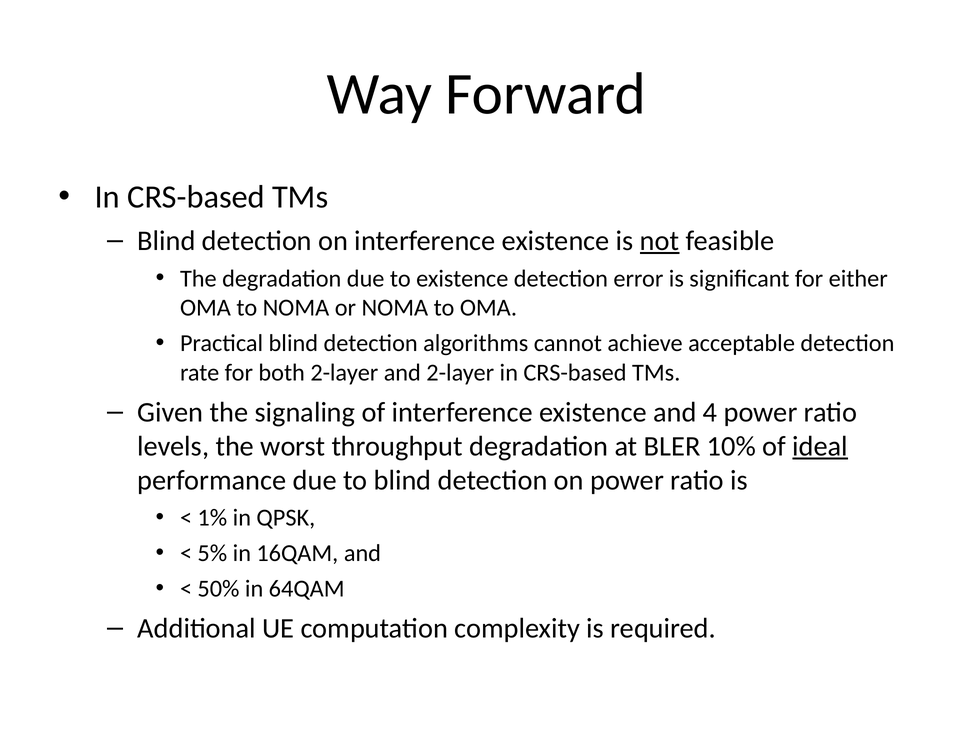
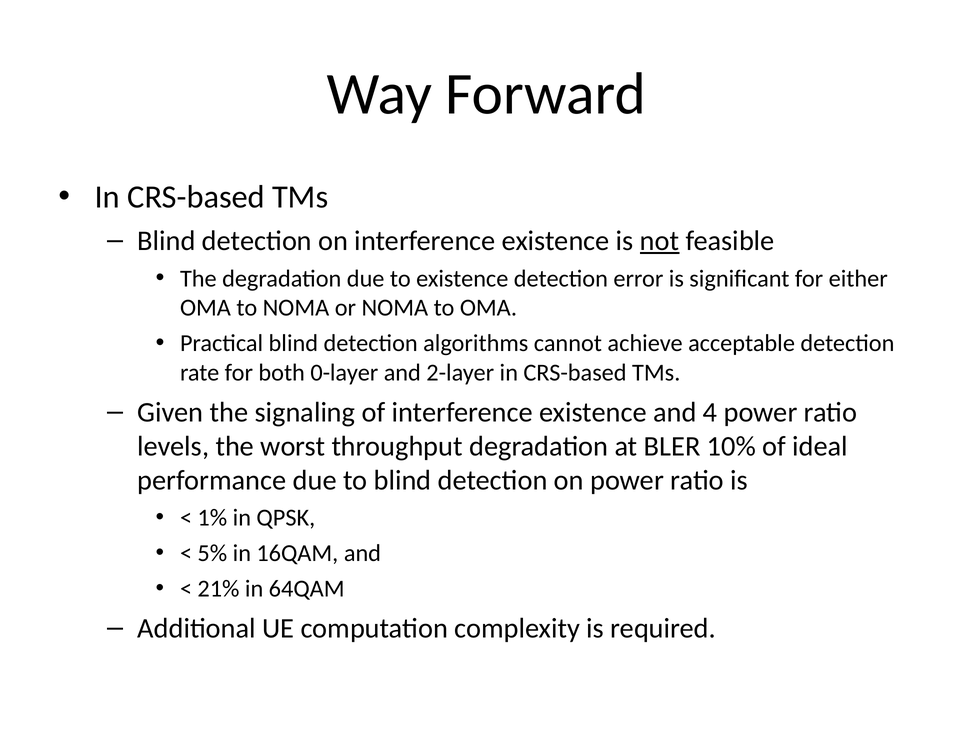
both 2-layer: 2-layer -> 0-layer (344, 373)
ideal underline: present -> none (820, 446)
50%: 50% -> 21% (218, 588)
